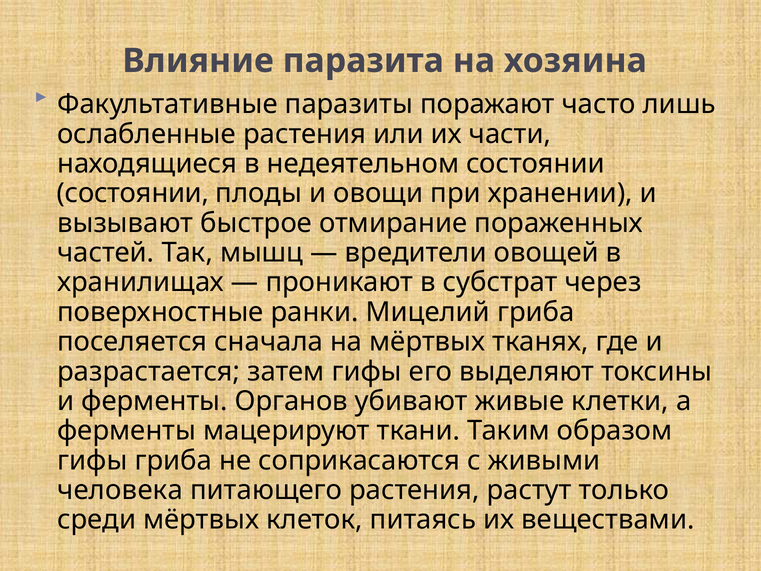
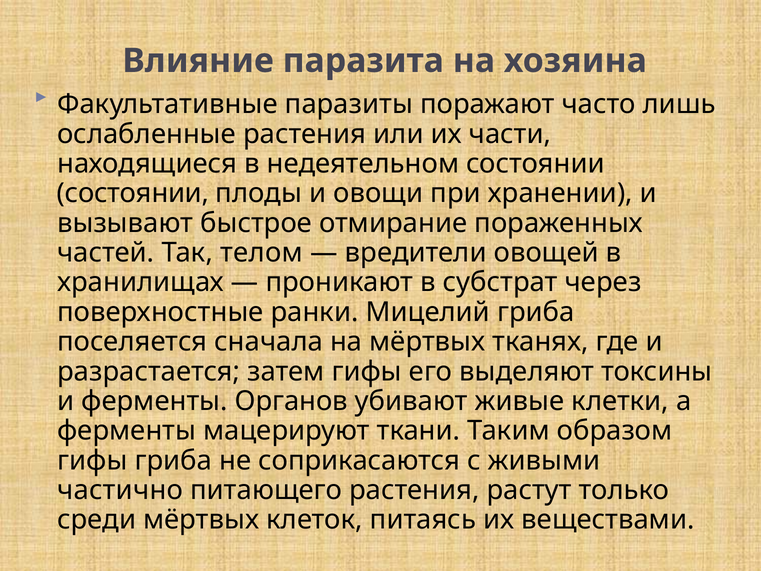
мышц: мышц -> телом (261, 253)
человека: человека -> частично (120, 490)
